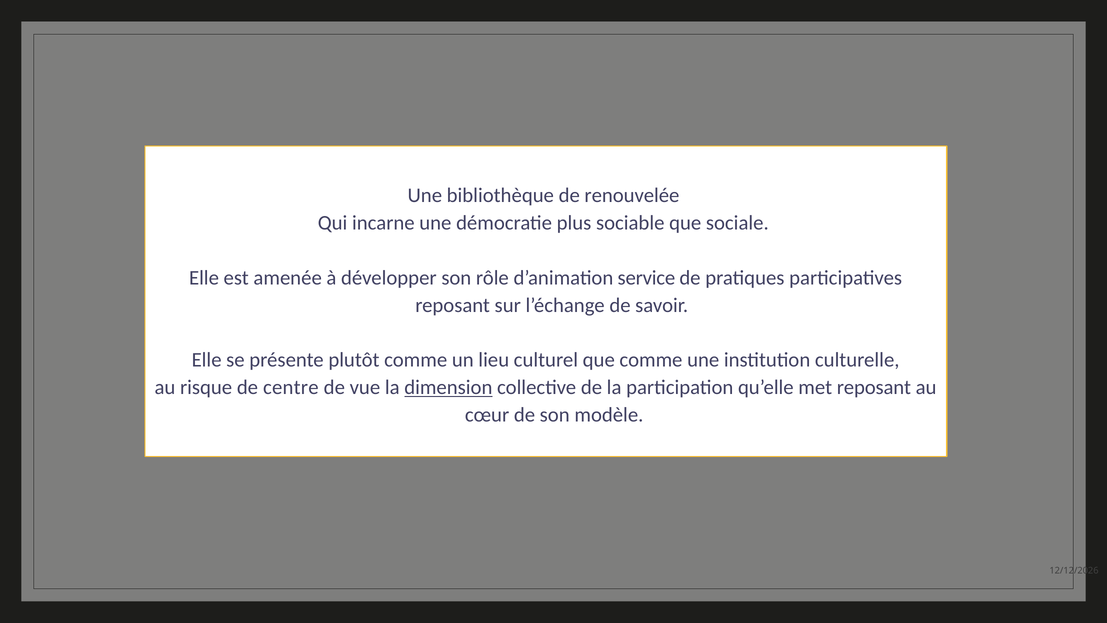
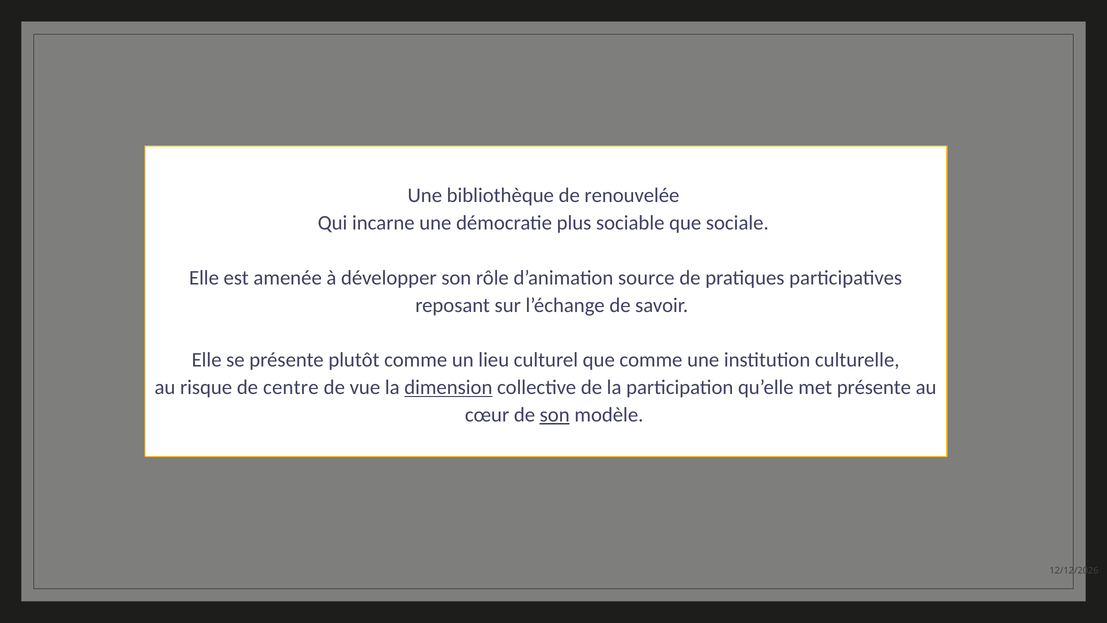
service: service -> source (646, 278)
met reposant: reposant -> présente (874, 387)
son underline: none -> present (555, 415)
